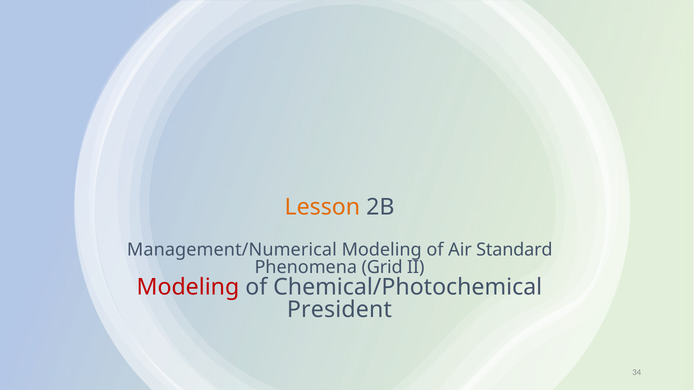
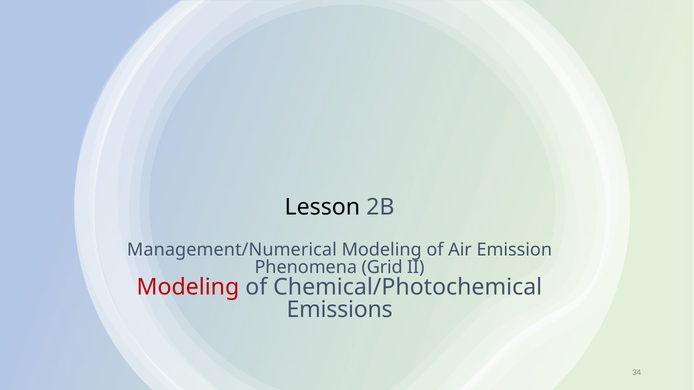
Lesson colour: orange -> black (322, 207)
Standard: Standard -> Emission (514, 250)
President: President -> Emissions (340, 310)
